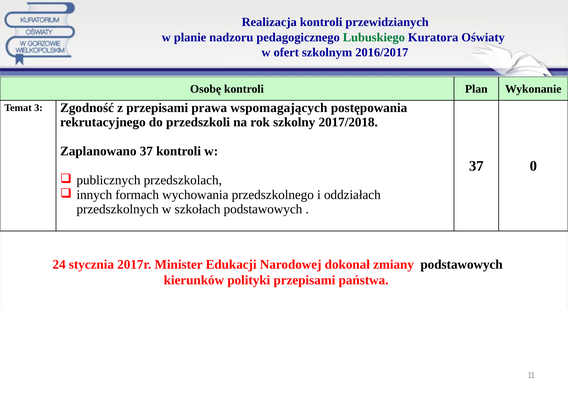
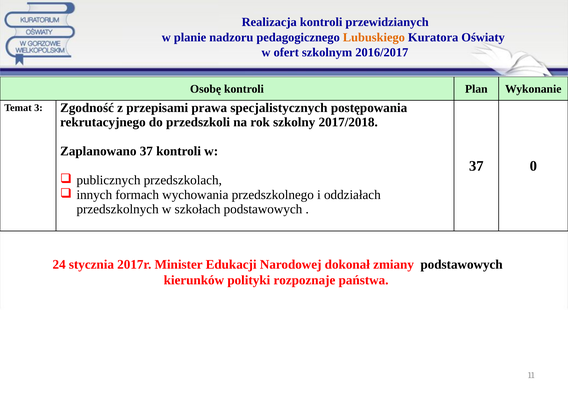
Lubuskiego colour: green -> orange (374, 37)
wspomagających: wspomagających -> specjalistycznych (279, 108)
polityki przepisami: przepisami -> rozpoznaje (304, 280)
